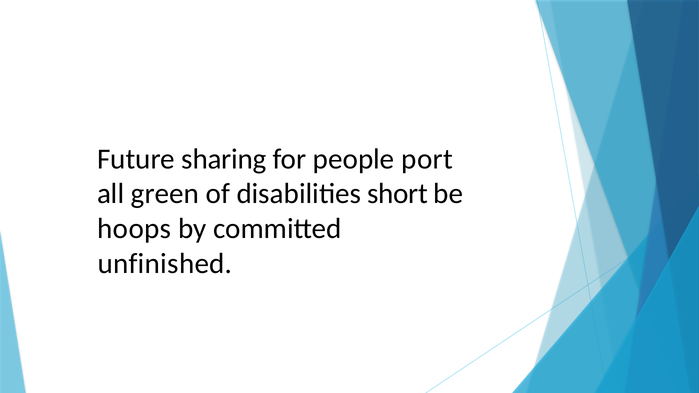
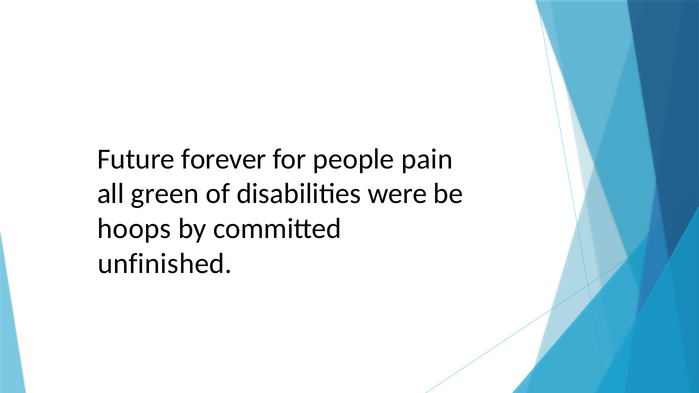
sharing: sharing -> forever (224, 159)
port: port -> pain (427, 159)
short: short -> were (397, 194)
